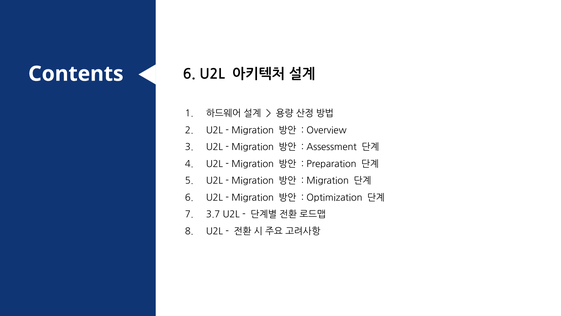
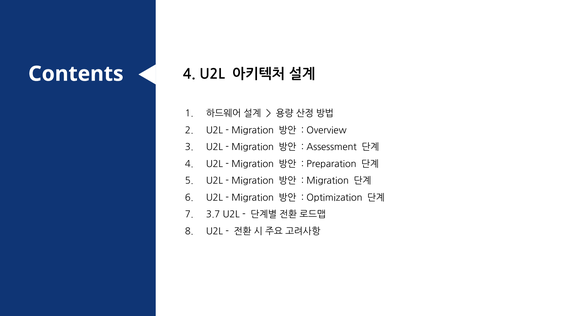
6: 6 -> 4 (189, 74)
